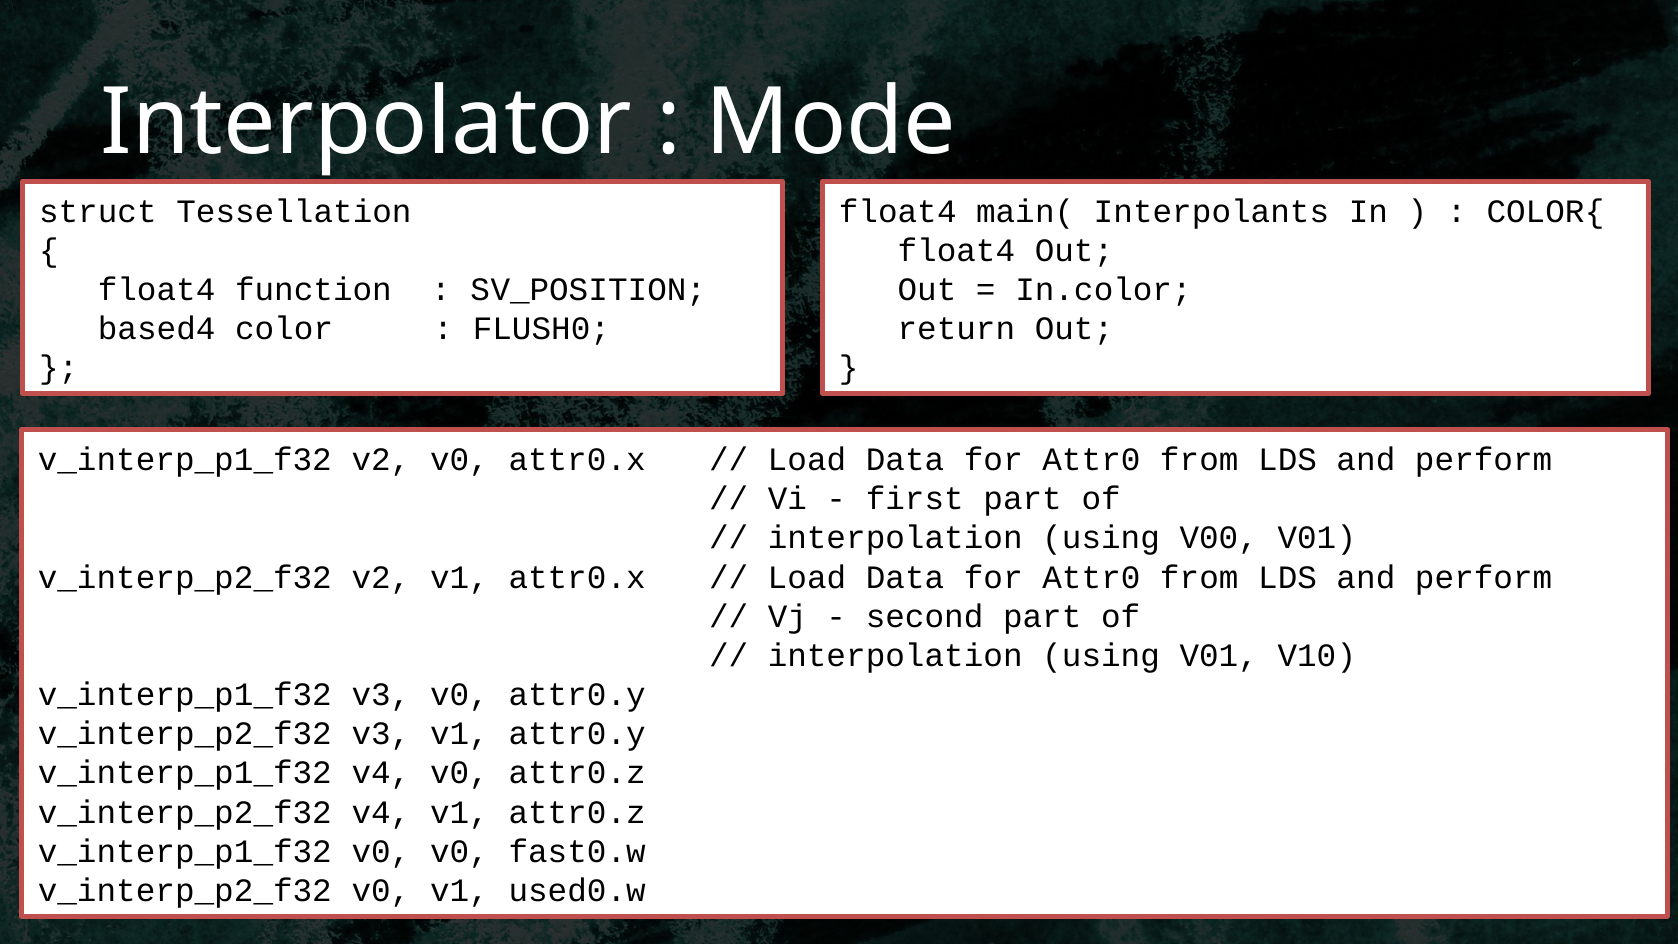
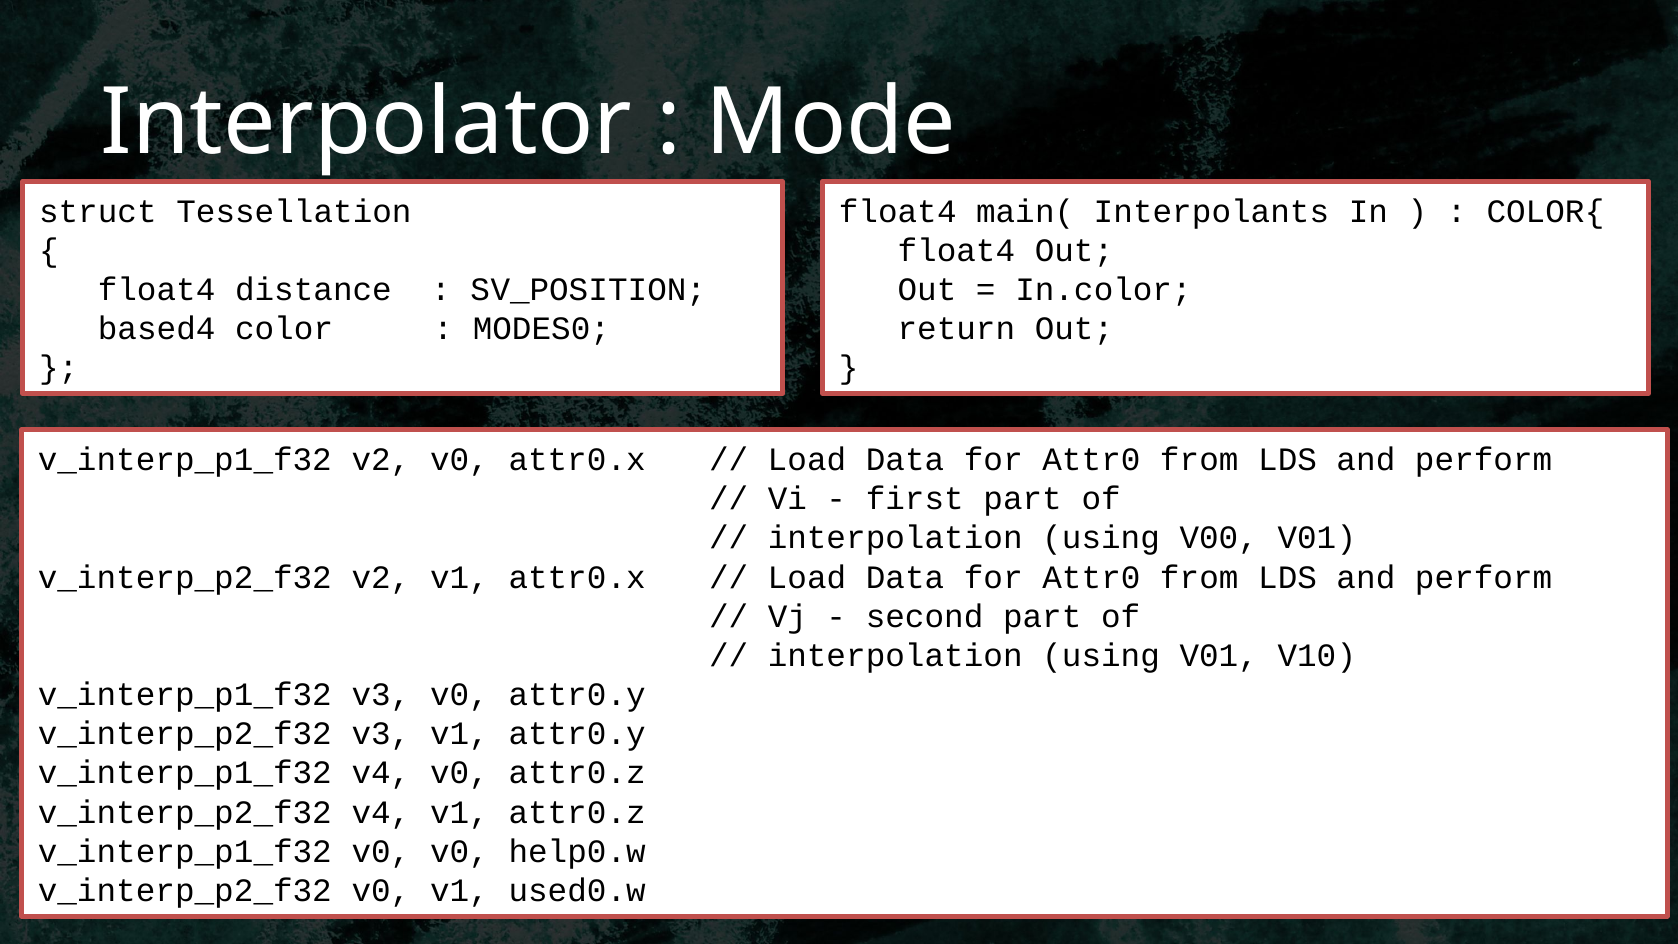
function: function -> distance (313, 290)
FLUSH0: FLUSH0 -> MODES0 (541, 329)
fast0.w: fast0.w -> help0.w (577, 851)
